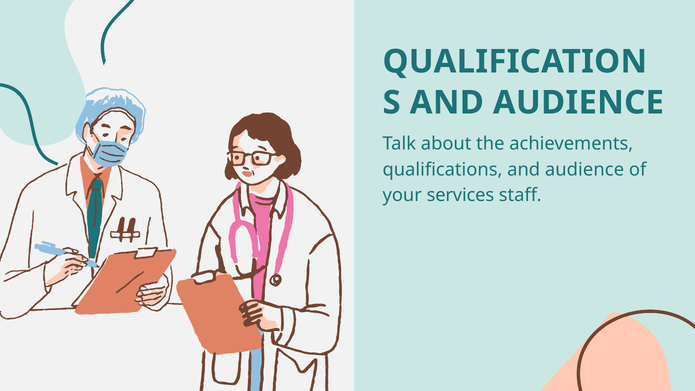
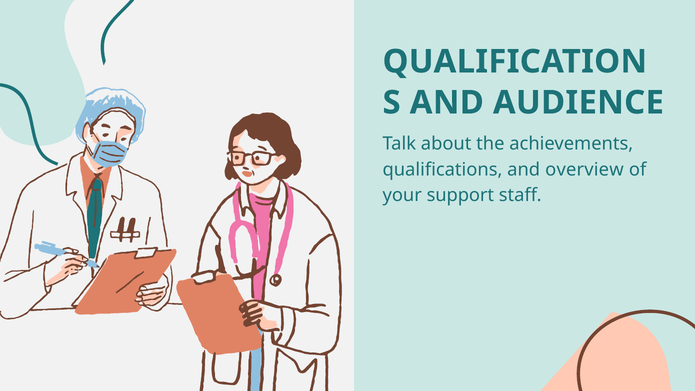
qualifications and audience: audience -> overview (584, 170)
services: services -> support (460, 195)
